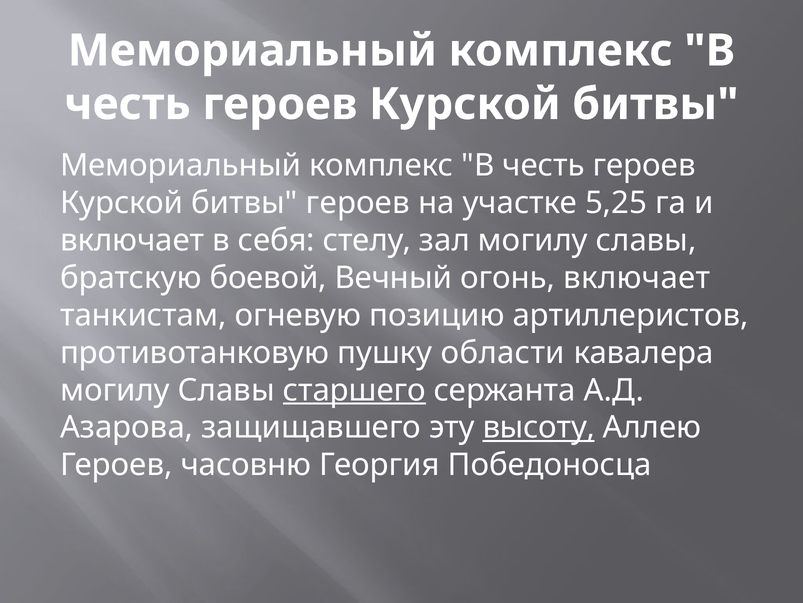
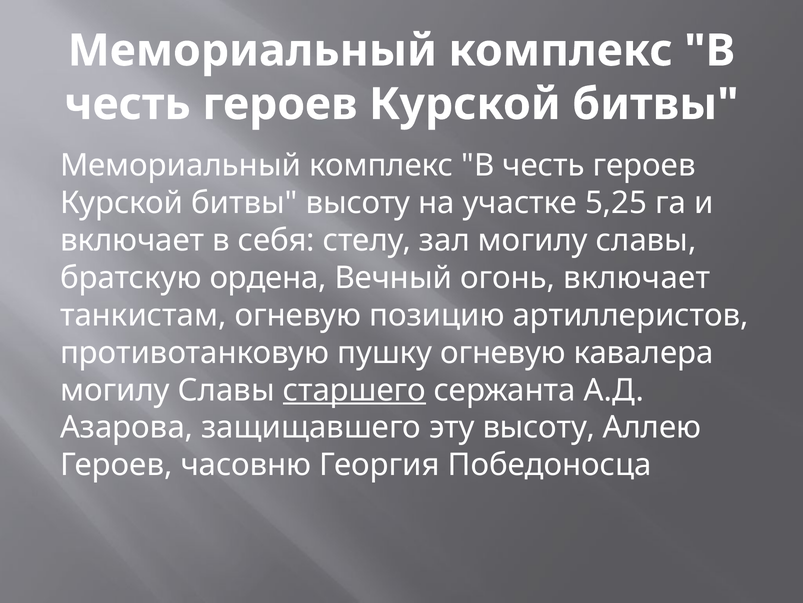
битвы героев: героев -> высоту (358, 203)
боевой: боевой -> ордена (268, 278)
пушку области: области -> огневую (503, 352)
высоту underline: present -> none (539, 427)
